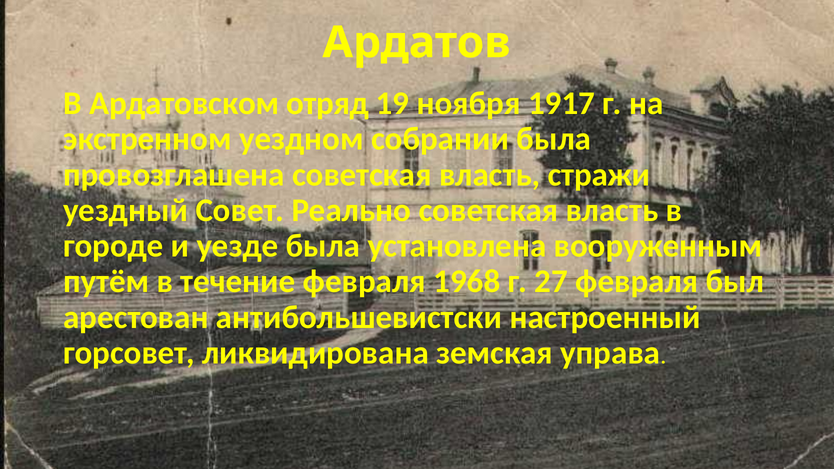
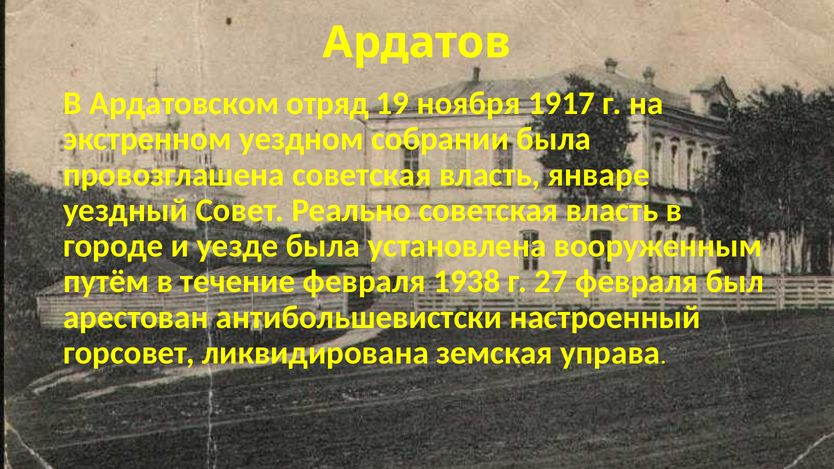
стражи: стражи -> январе (599, 175)
1968: 1968 -> 1938 (467, 282)
